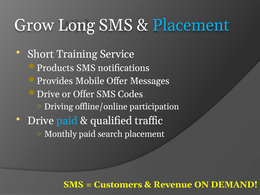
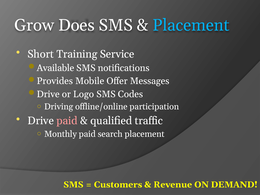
Long: Long -> Does (76, 25)
Products: Products -> Available (55, 68)
or Offer: Offer -> Logo (84, 94)
paid colour: light blue -> pink (67, 121)
